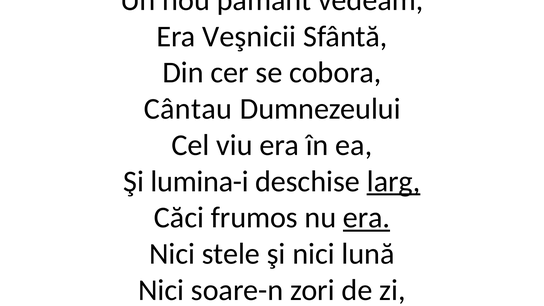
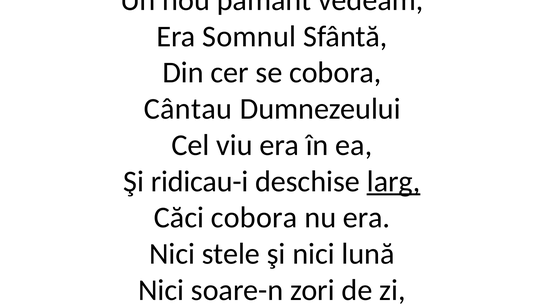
Veşnicii: Veşnicii -> Somnul (249, 36)
lumina-i: lumina-i -> ridicau-i (200, 181)
Căci frumos: frumos -> cobora (254, 218)
era underline: present -> none (367, 218)
